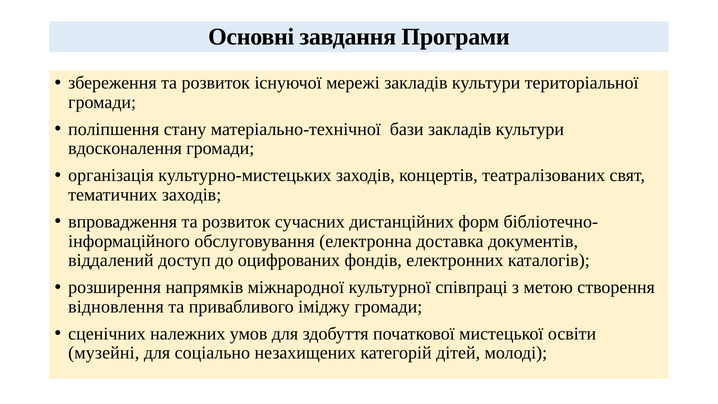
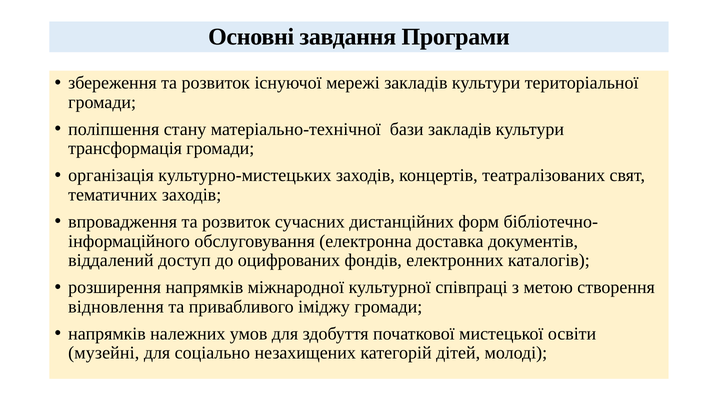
вдосконалення: вдосконалення -> трансформація (125, 149)
сценічних: сценічних -> напрямків (107, 333)
